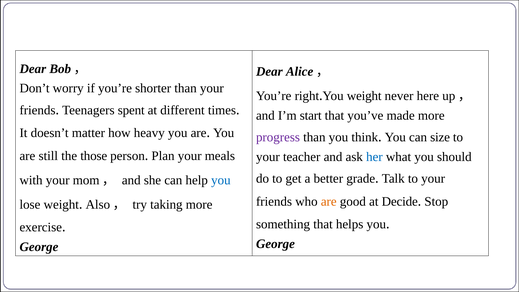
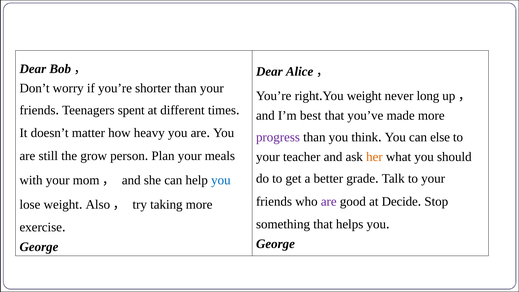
here: here -> long (428, 96)
start: start -> best (311, 115)
size: size -> else (440, 137)
those: those -> grow (94, 156)
her colour: blue -> orange (374, 157)
are colour: orange -> purple (329, 201)
